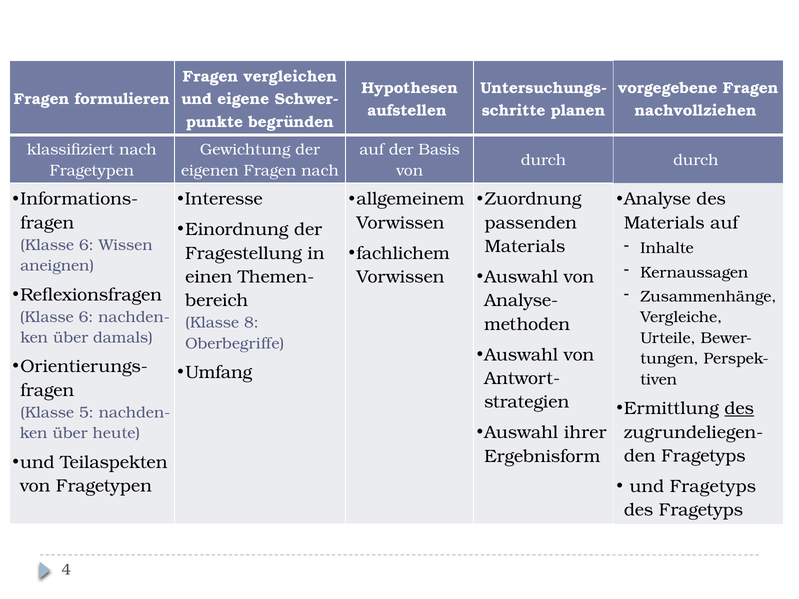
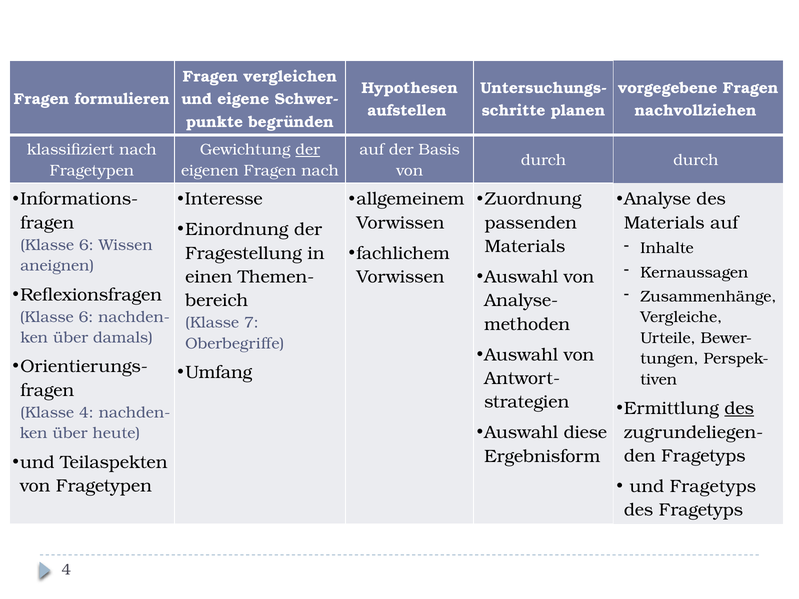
der underline: none -> present (308, 150)
8: 8 -> 7 (251, 323)
Klasse 5: 5 -> 4 (86, 413)
ihrer: ihrer -> diese (585, 433)
